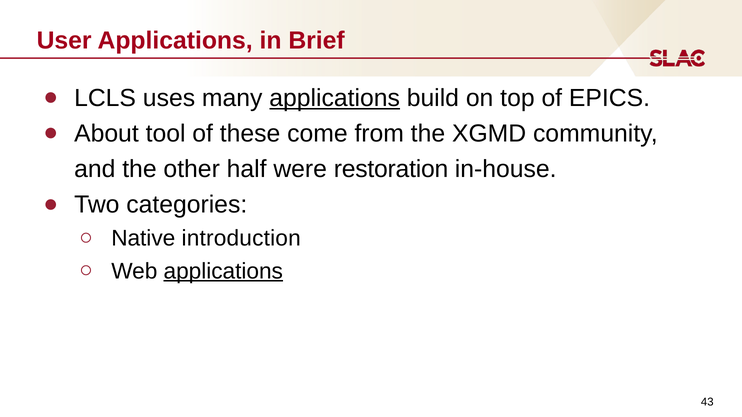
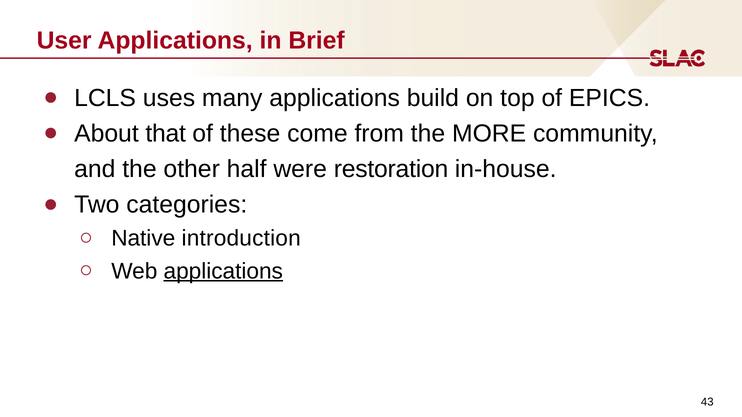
applications underline: present -> none (335, 98)
tool: tool -> that (166, 134)
XGMD: XGMD -> MORE (489, 134)
